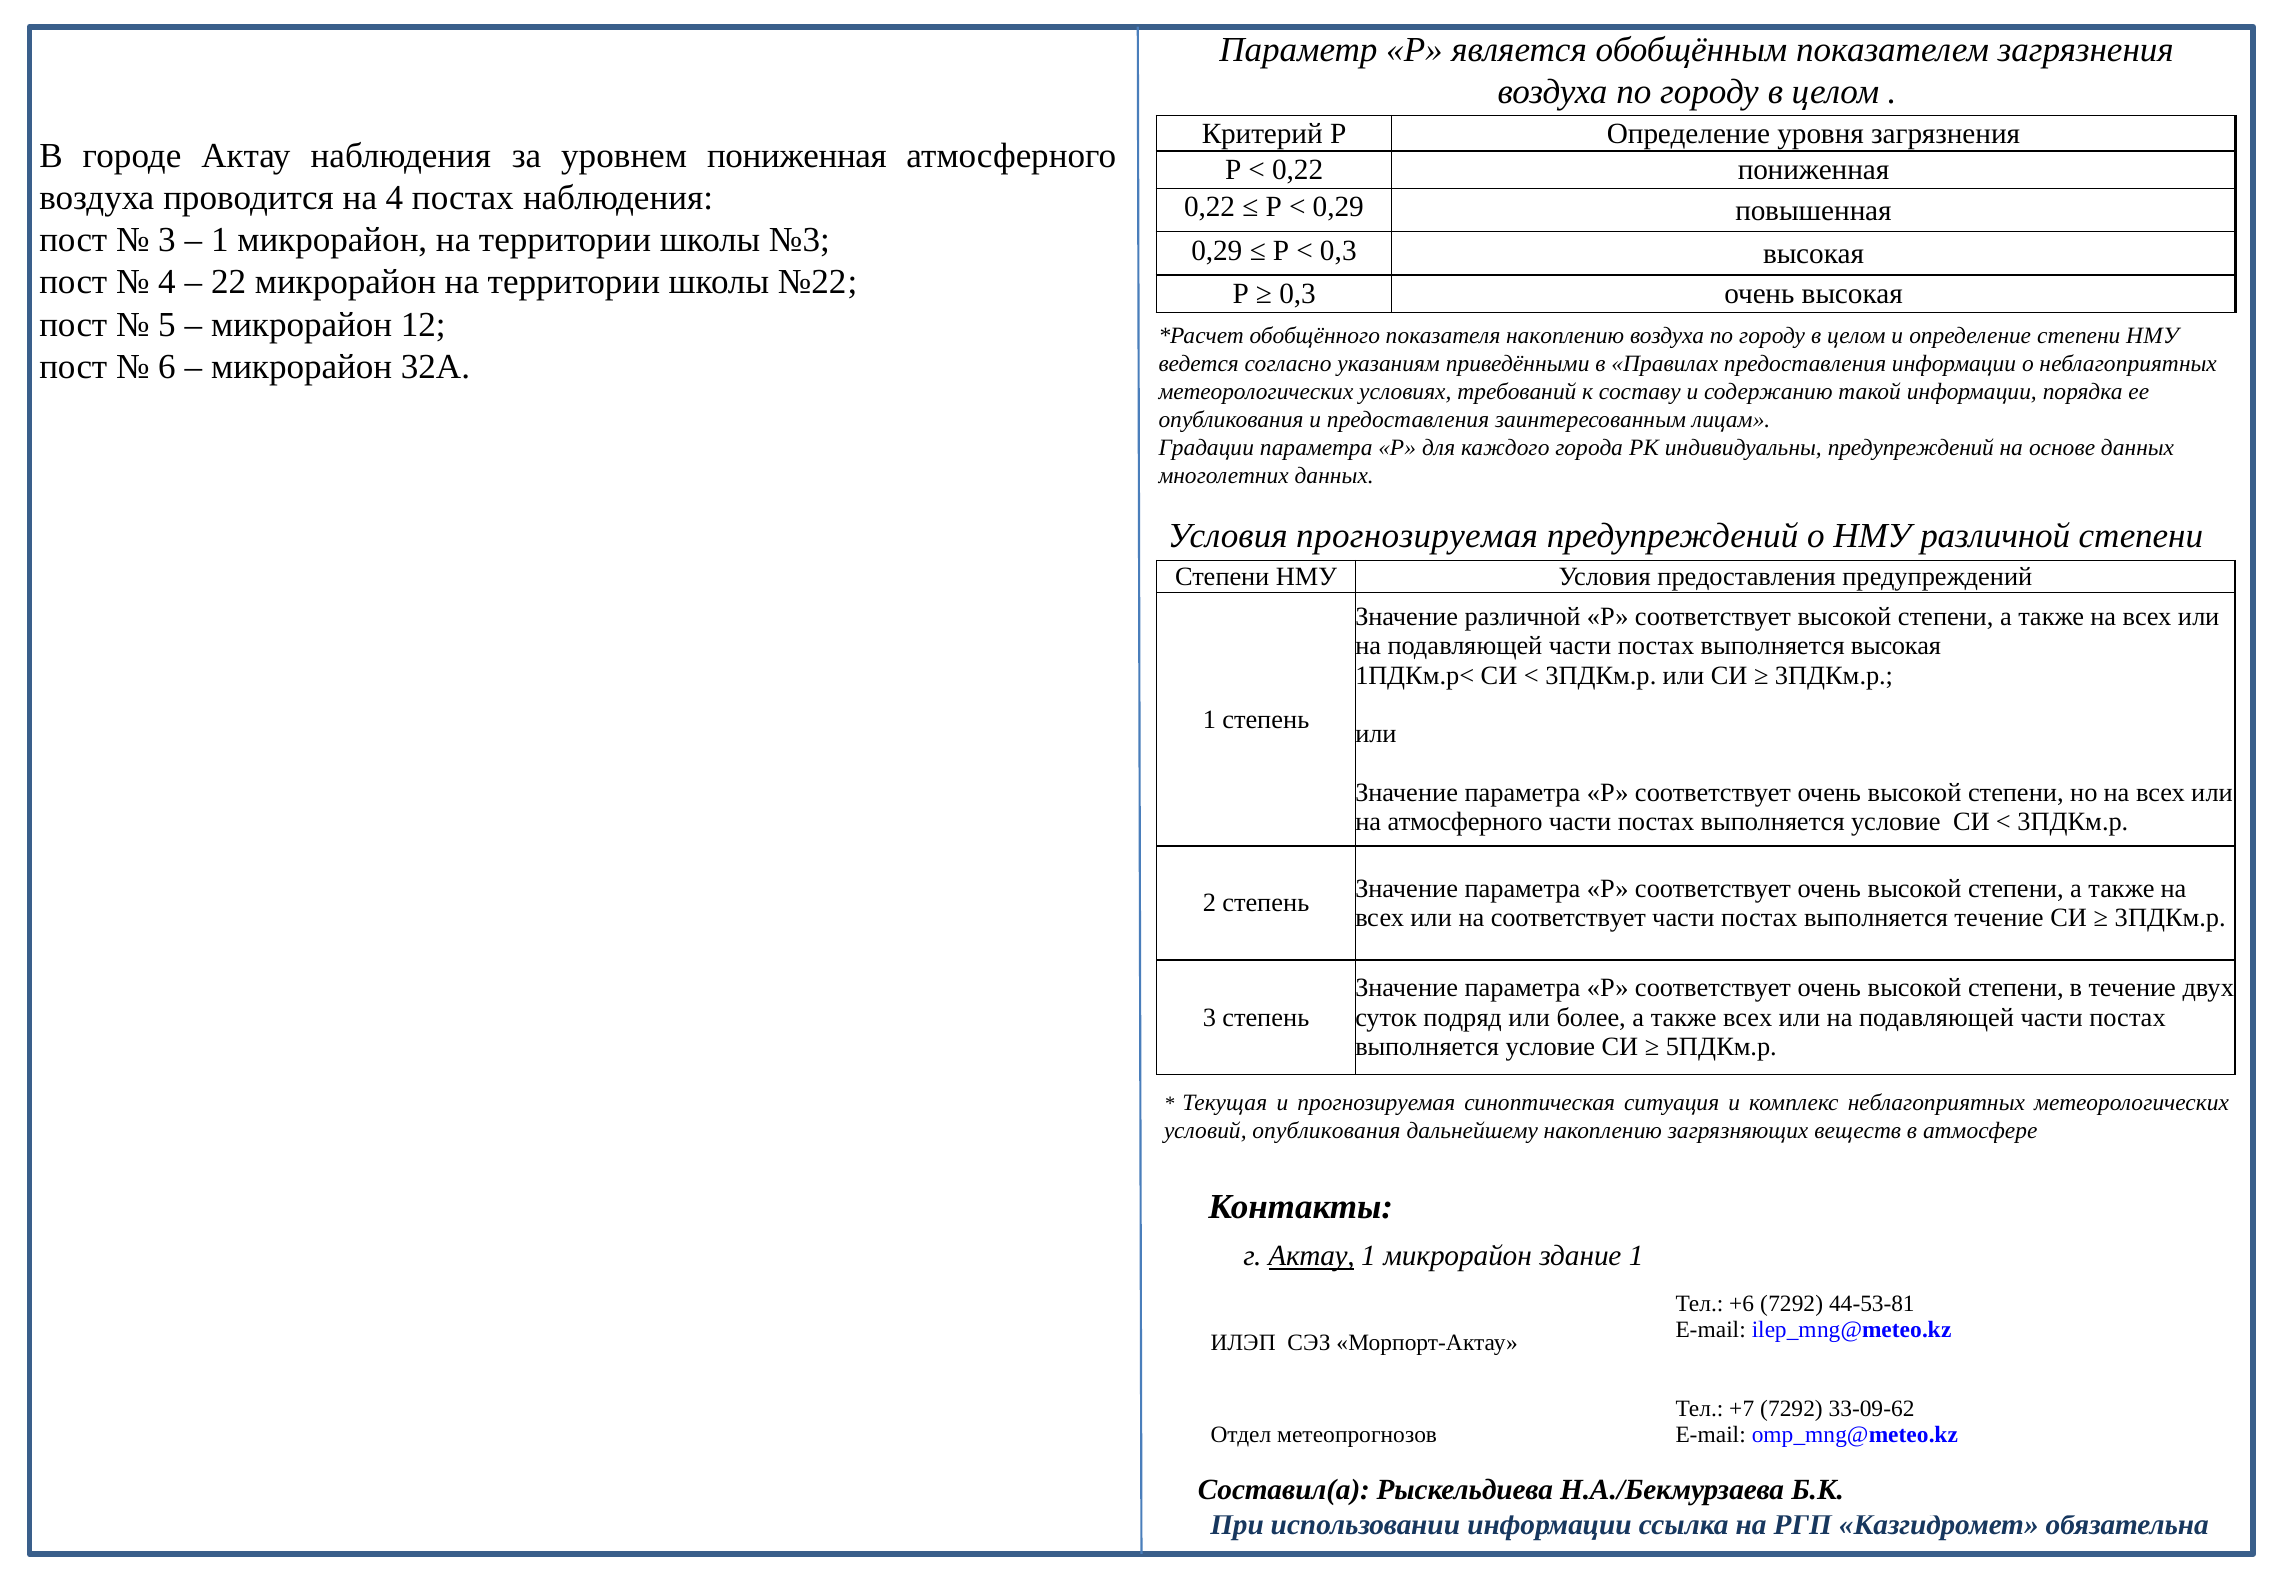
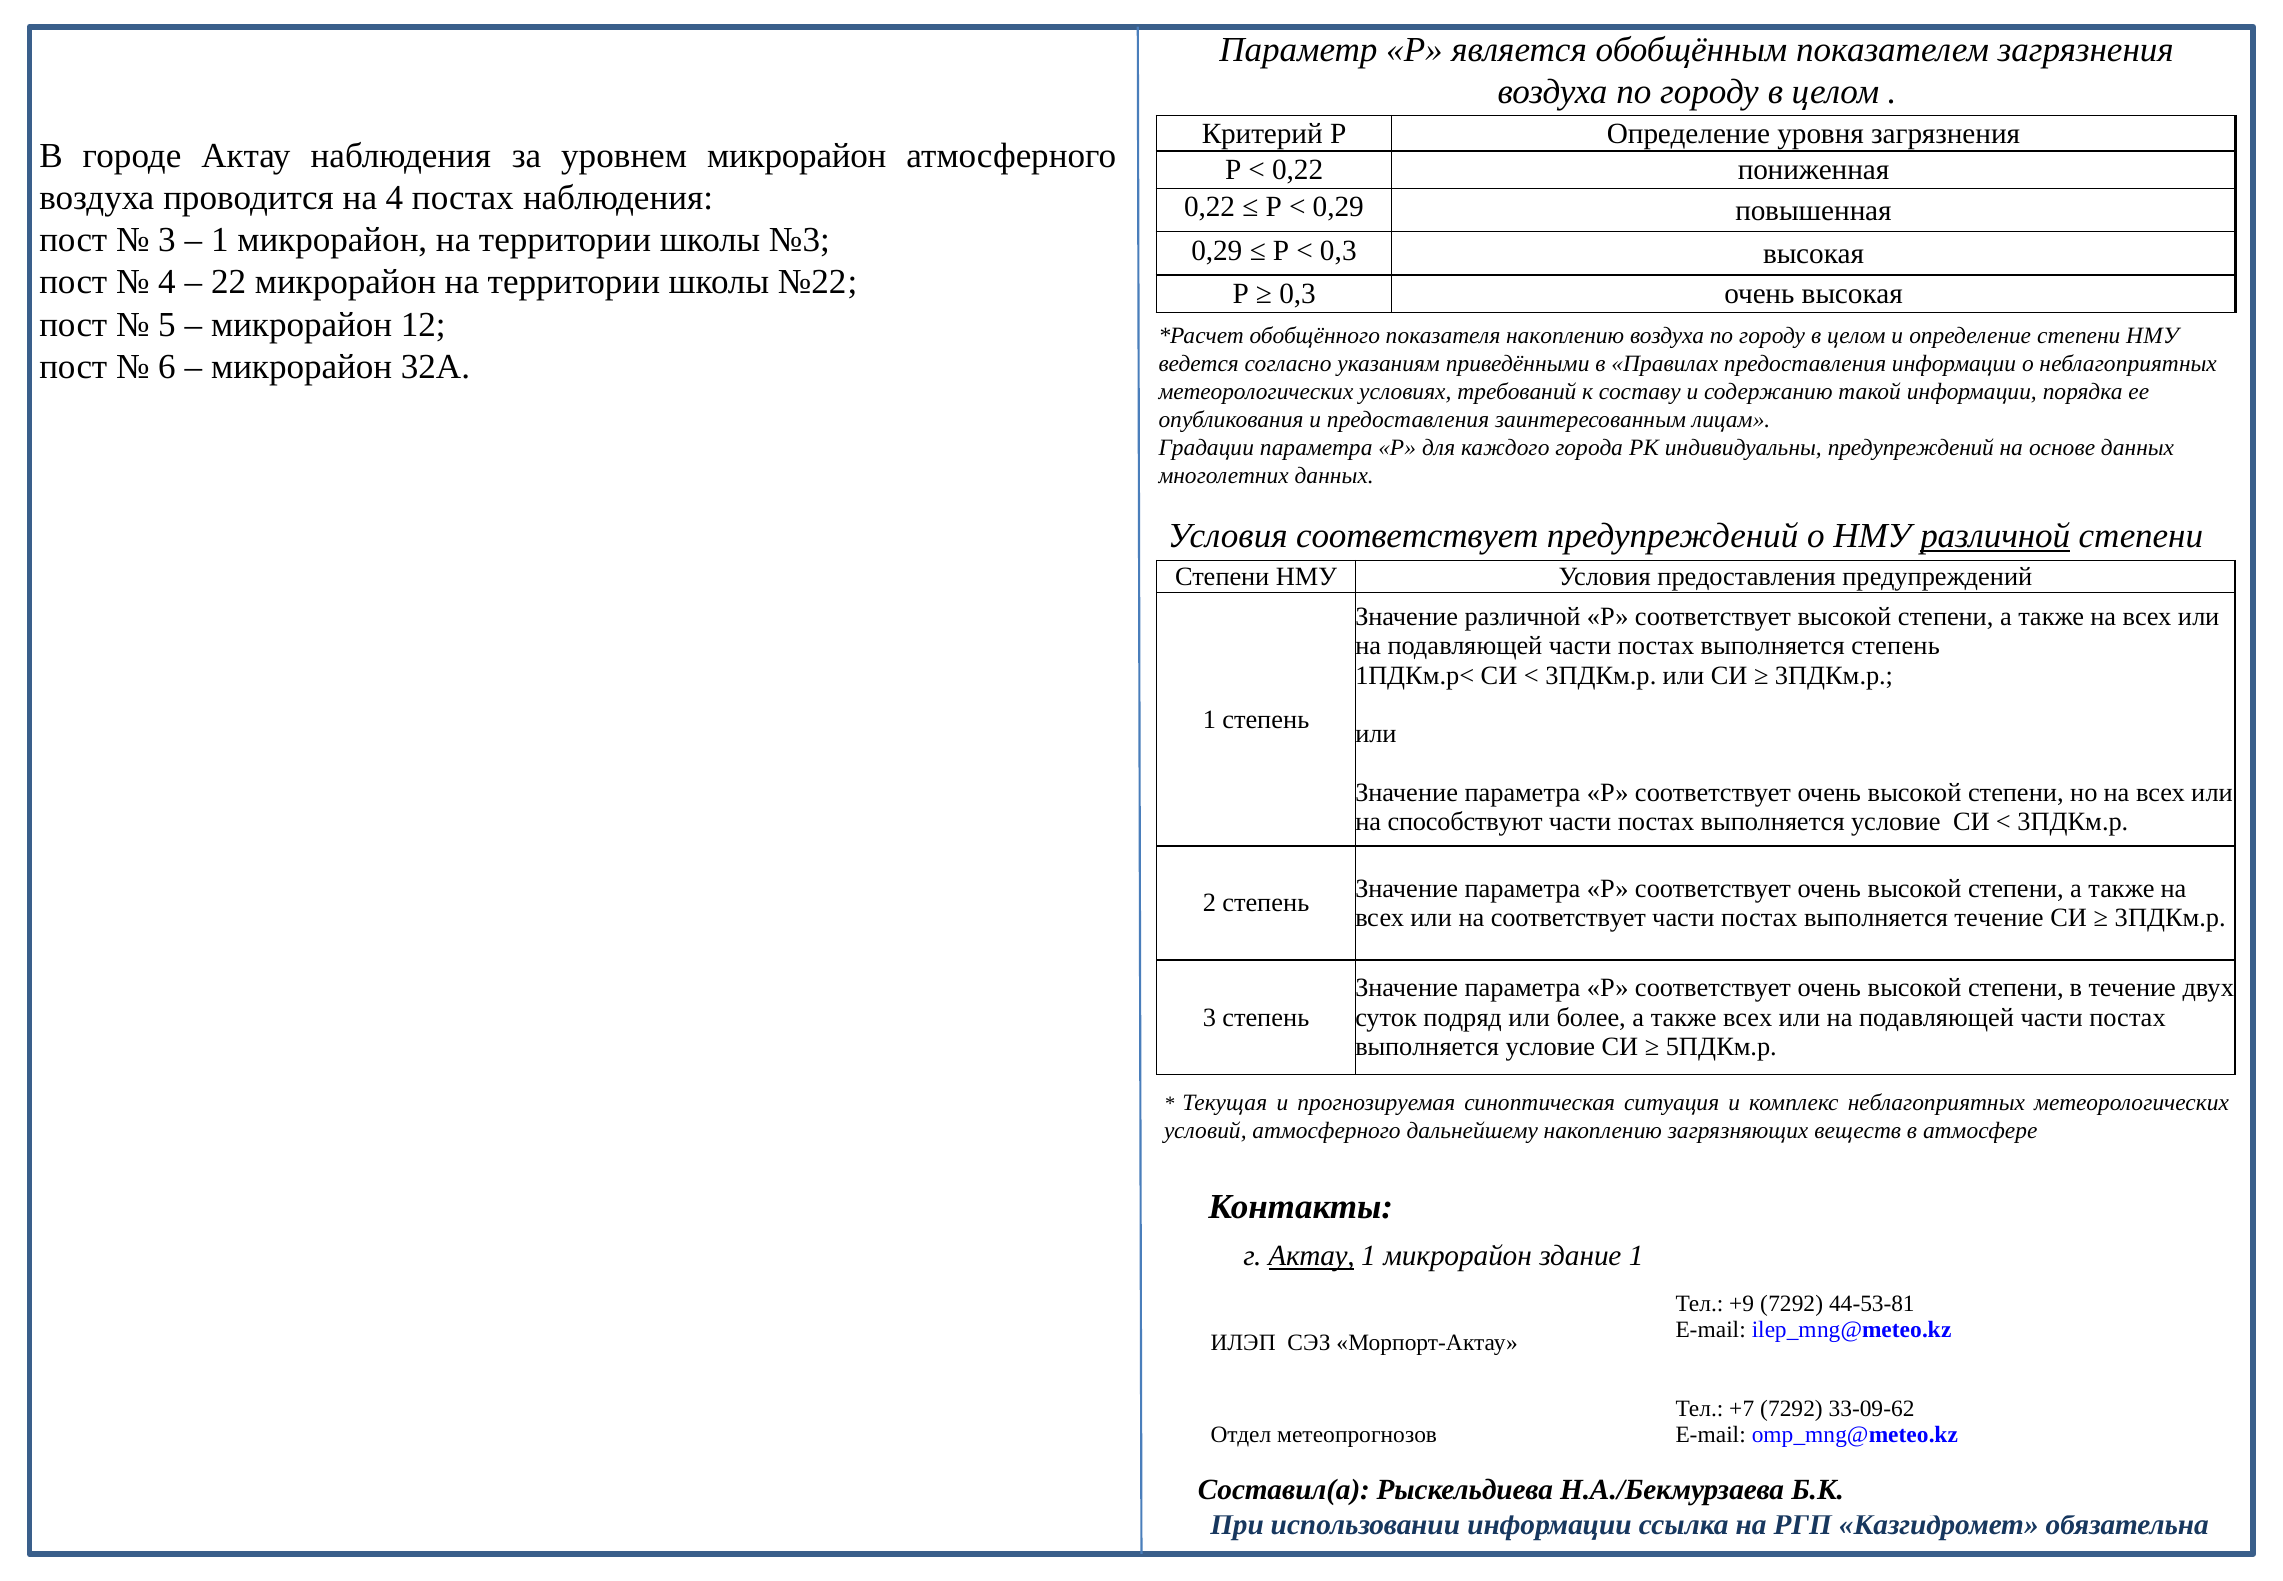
уровнем пониженная: пониженная -> микрорайон (797, 156)
Условия прогнозируемая: прогнозируемая -> соответствует (1417, 536)
различной underline: none -> present (1995, 536)
выполняется высокая: высокая -> степень (1896, 646)
на атмосферного: атмосферного -> способствуют (1465, 821)
условий опубликования: опубликования -> атмосферного (1327, 1130)
+6: +6 -> +9 (1742, 1303)
